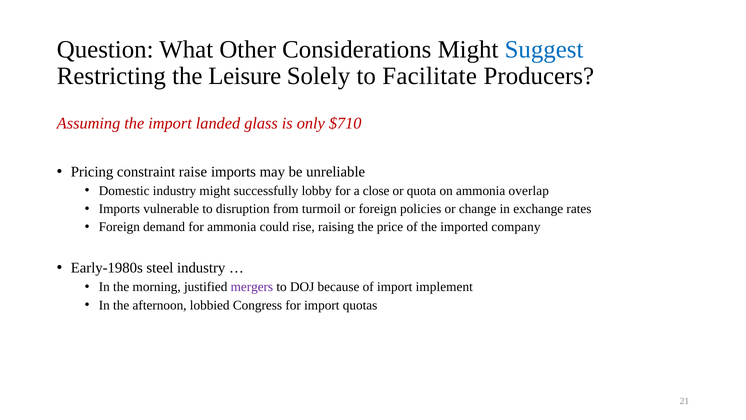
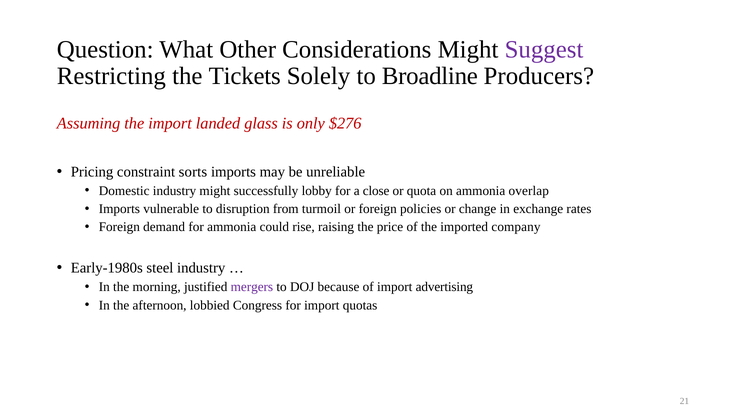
Suggest colour: blue -> purple (544, 49)
Leisure: Leisure -> Tickets (245, 76)
Facilitate: Facilitate -> Broadline (430, 76)
$710: $710 -> $276 (345, 123)
raise: raise -> sorts (193, 171)
implement: implement -> advertising (444, 287)
